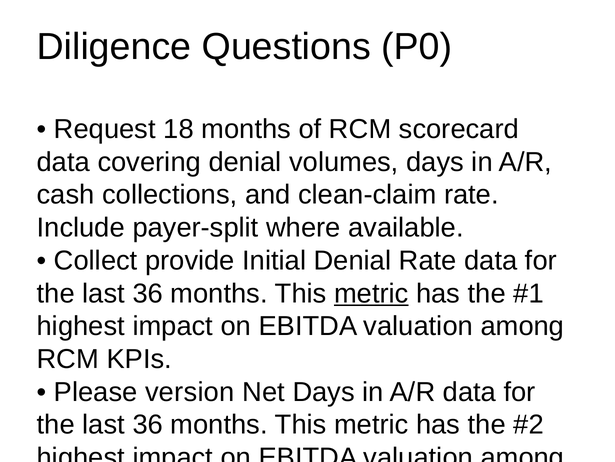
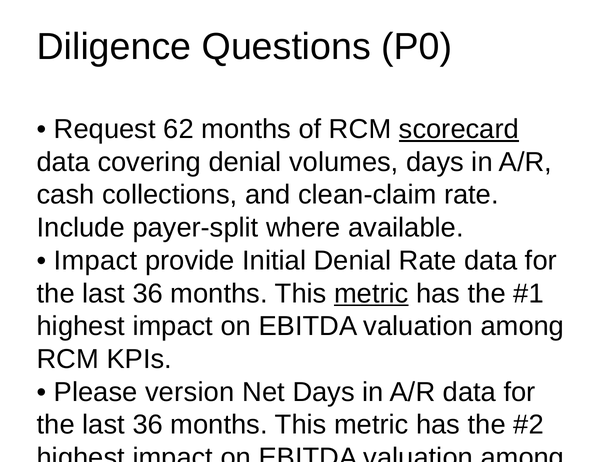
18: 18 -> 62 (179, 129)
scorecard underline: none -> present (459, 129)
Collect: Collect -> Impact (96, 260)
